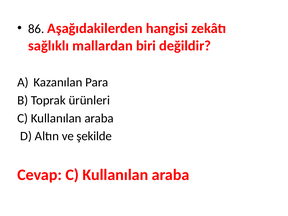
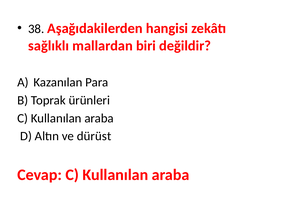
86: 86 -> 38 (36, 29)
şekilde: şekilde -> dürüst (94, 136)
